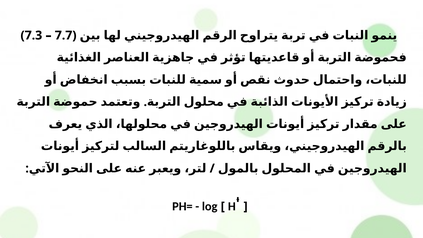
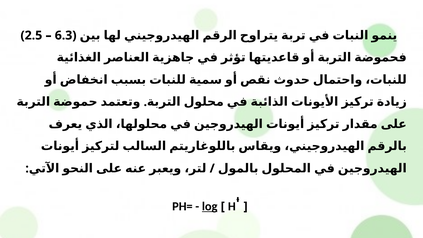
7.3: 7.3 -> 2.5 (33, 35)
7.7: 7.7 -> 6.3 (64, 35)
log underline: none -> present (210, 206)
